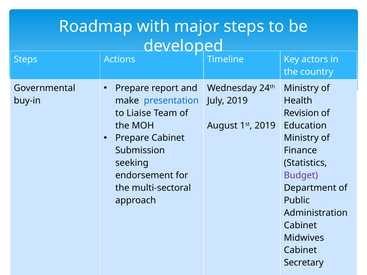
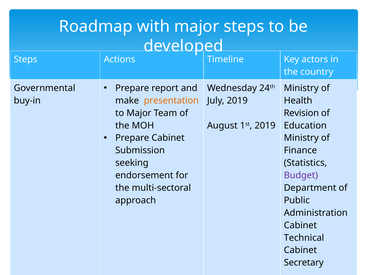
presentation colour: blue -> orange (171, 101)
to Liaise: Liaise -> Major (139, 113)
Midwives: Midwives -> Technical (304, 238)
